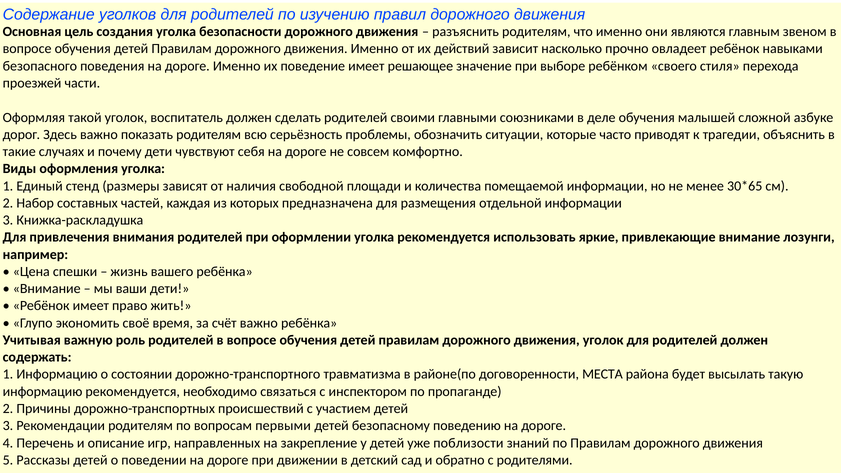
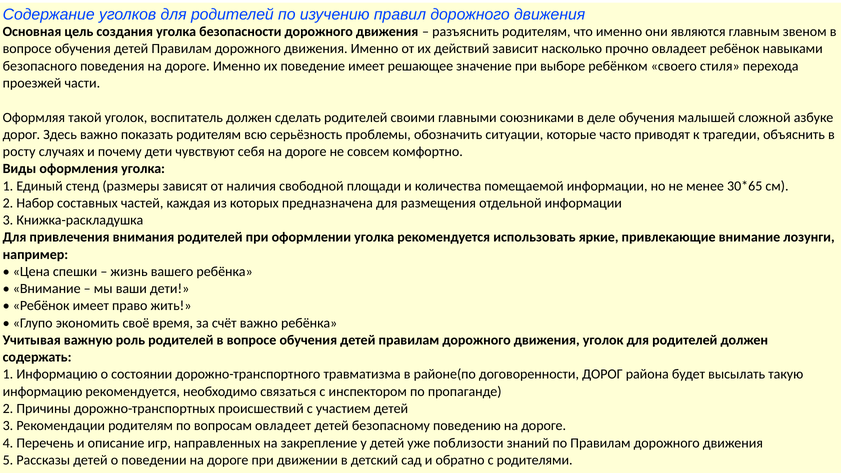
такие: такие -> росту (19, 152)
договоренности МЕСТА: МЕСТА -> ДОРОГ (602, 374)
вопросам первыми: первыми -> овладеет (283, 426)
